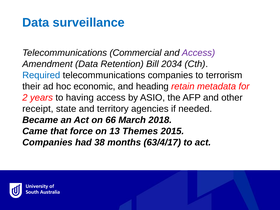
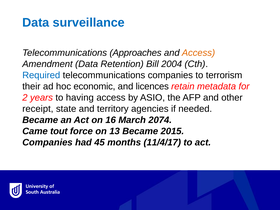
Commercial: Commercial -> Approaches (136, 53)
Access colour: purple -> orange (198, 53)
2034: 2034 -> 2004 (172, 64)
heading: heading -> licences (152, 86)
66: 66 -> 16 (111, 120)
2018: 2018 -> 2074 (160, 120)
that: that -> tout (59, 131)
13 Themes: Themes -> Became (140, 131)
38: 38 -> 45 (100, 142)
63/4/17: 63/4/17 -> 11/4/17 (162, 142)
